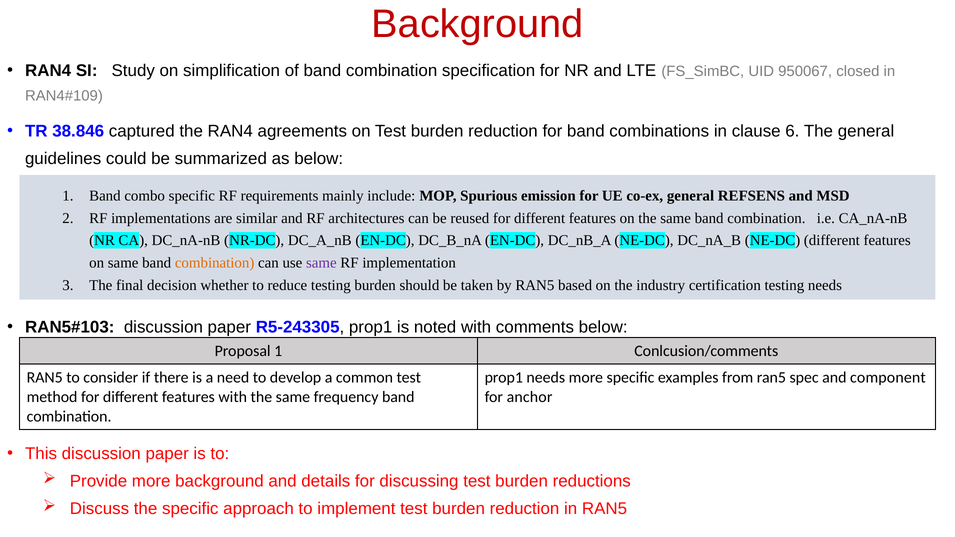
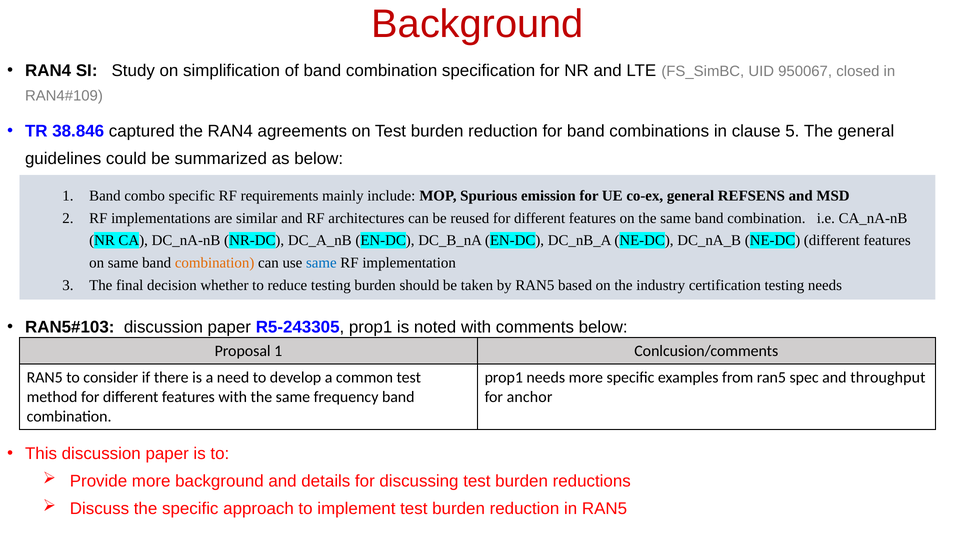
6: 6 -> 5 (792, 131)
same colour: purple -> blue (321, 263)
component: component -> throughput (888, 378)
